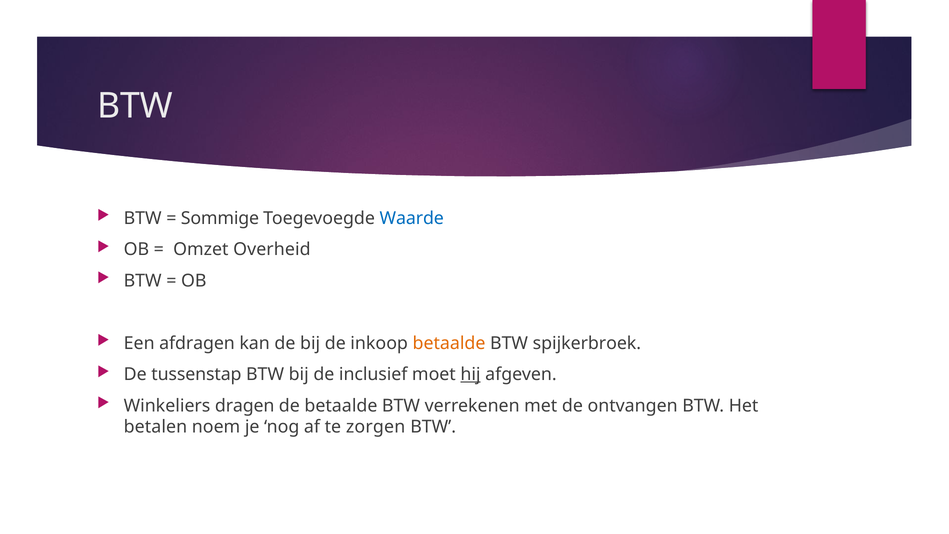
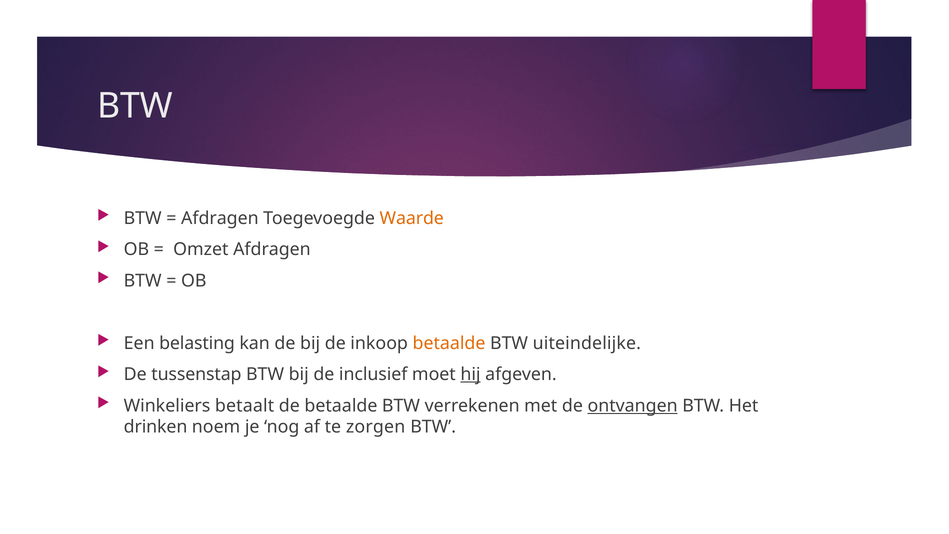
Sommige: Sommige -> Afdragen (220, 218)
Waarde colour: blue -> orange (412, 218)
Omzet Overheid: Overheid -> Afdragen (272, 249)
afdragen: afdragen -> belasting (197, 343)
spijkerbroek: spijkerbroek -> uiteindelijke (587, 343)
dragen: dragen -> betaalt (245, 406)
ontvangen underline: none -> present (633, 406)
betalen: betalen -> drinken (156, 427)
